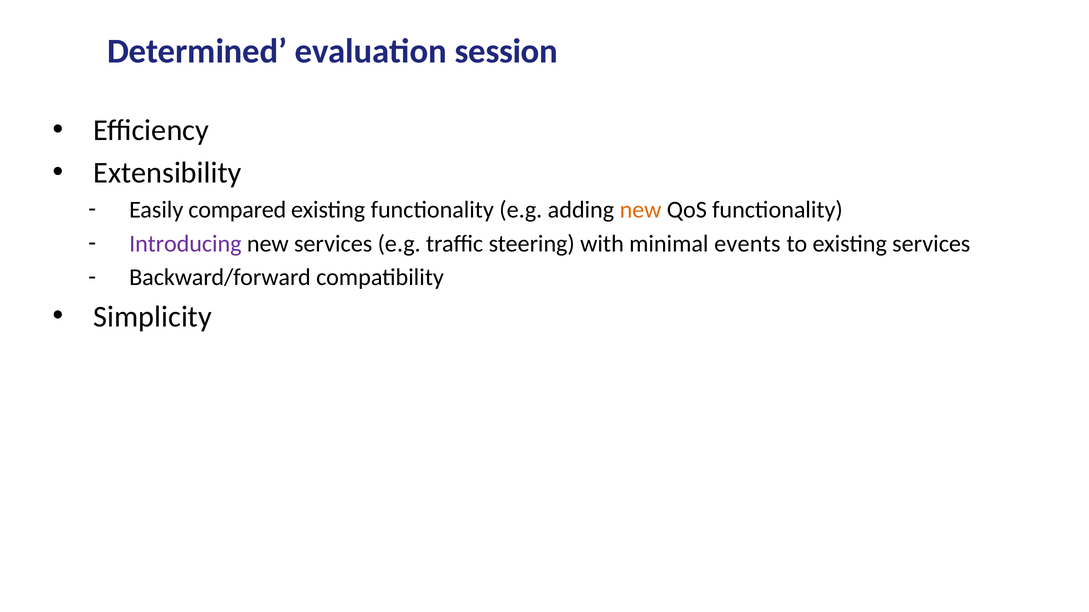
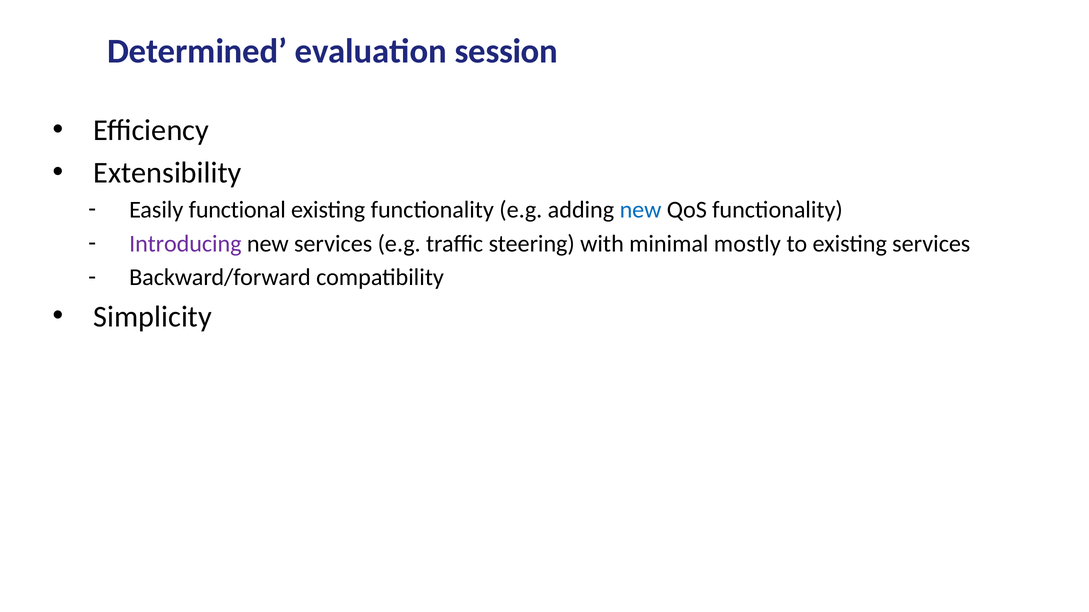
compared: compared -> functional (237, 210)
new colour: orange -> blue (641, 210)
events: events -> mostly (747, 244)
